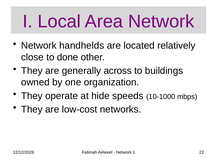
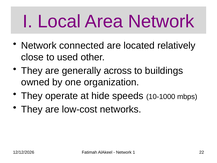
handhelds: handhelds -> connected (82, 46)
done: done -> used (68, 57)
